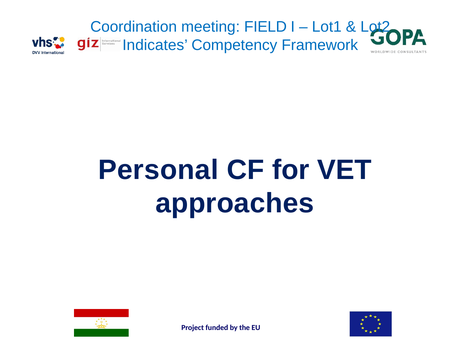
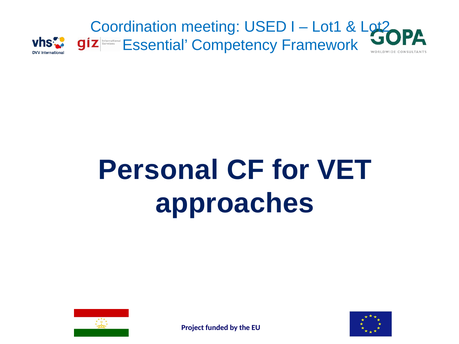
FIELD: FIELD -> USED (265, 27)
Indicates: Indicates -> Essential (155, 45)
